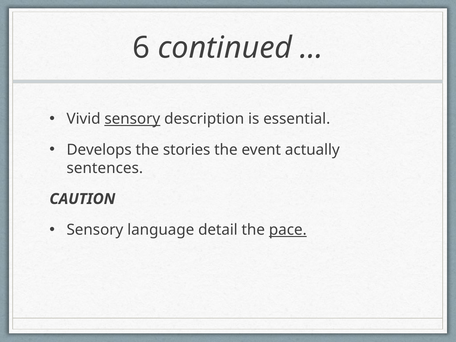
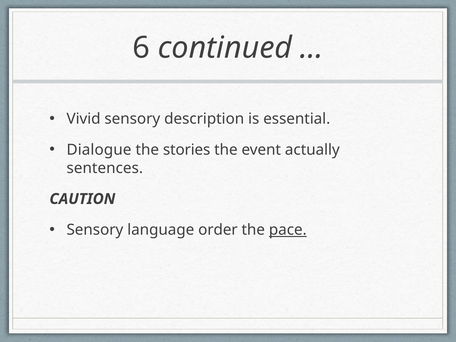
sensory underline: present -> none (132, 119)
Develops: Develops -> Dialogue (99, 150)
detail: detail -> order (218, 230)
